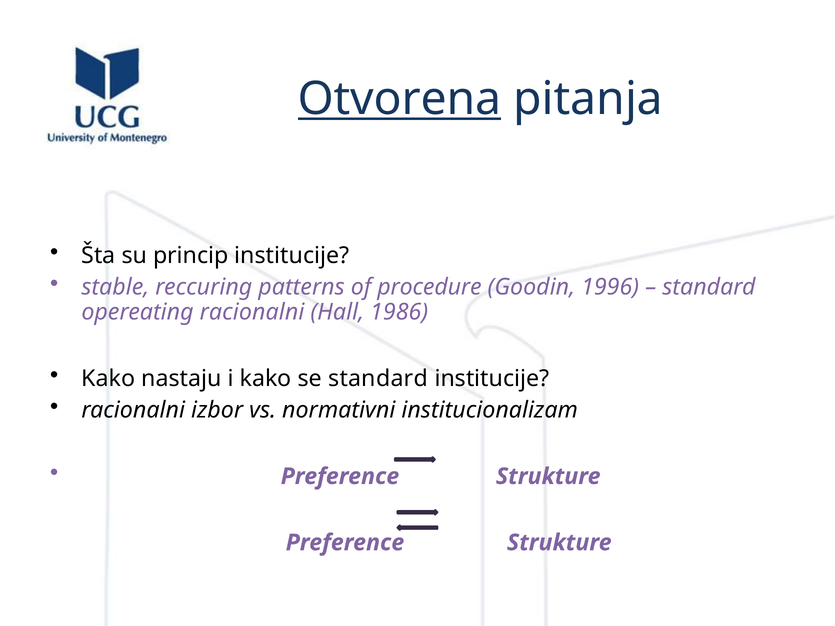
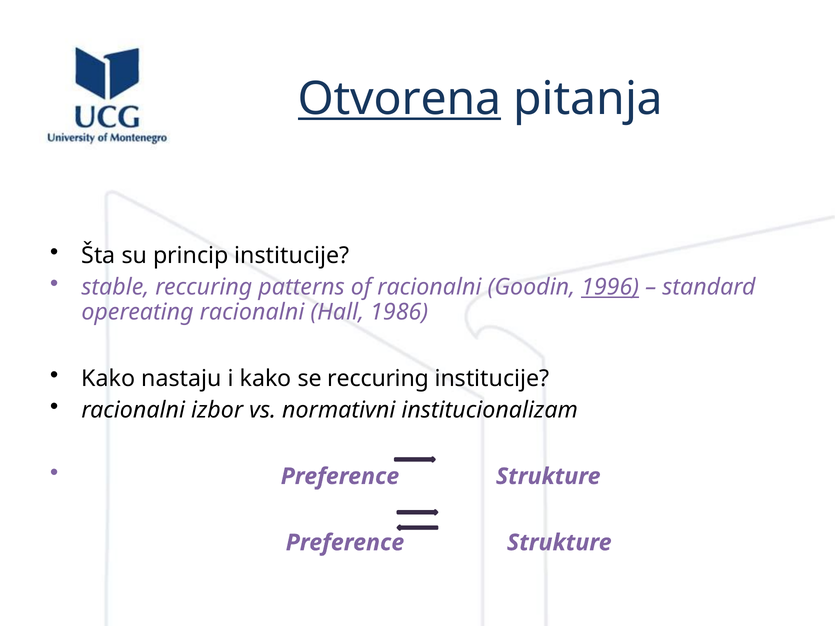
of procedure: procedure -> racionalni (429, 287)
1996 underline: none -> present (610, 287)
se standard: standard -> reccuring (378, 379)
